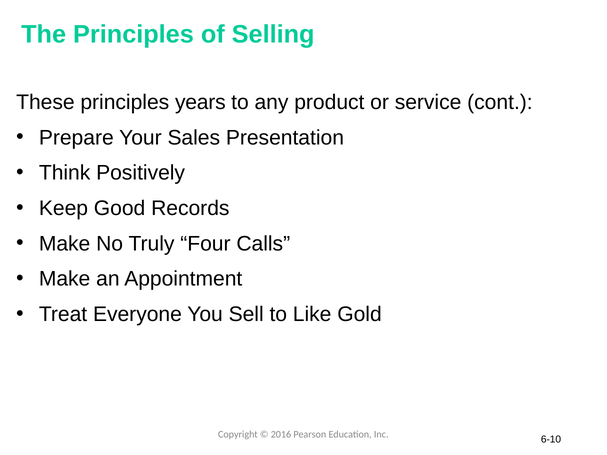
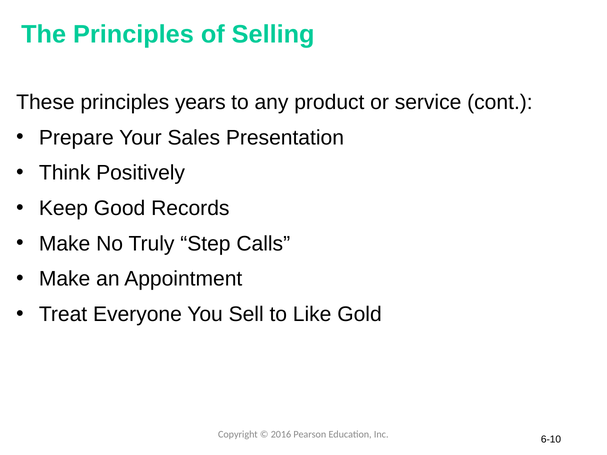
Four: Four -> Step (205, 244)
